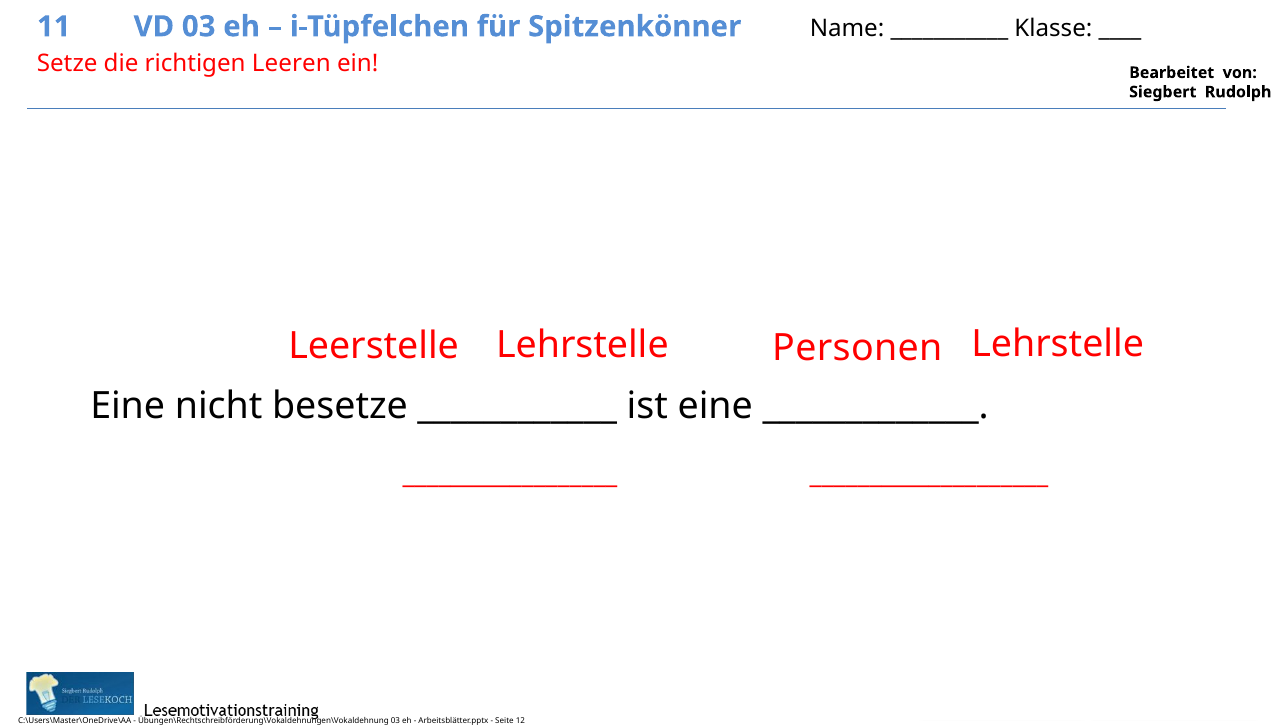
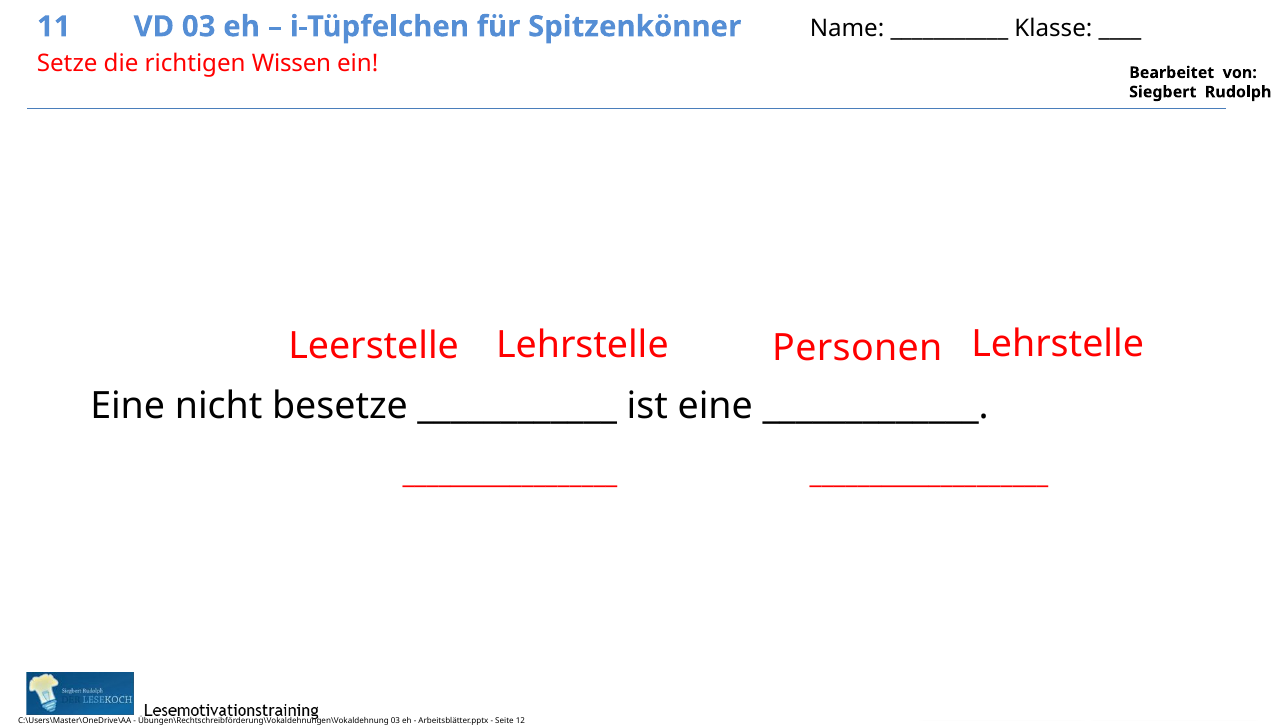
Leeren: Leeren -> Wissen (291, 64)
